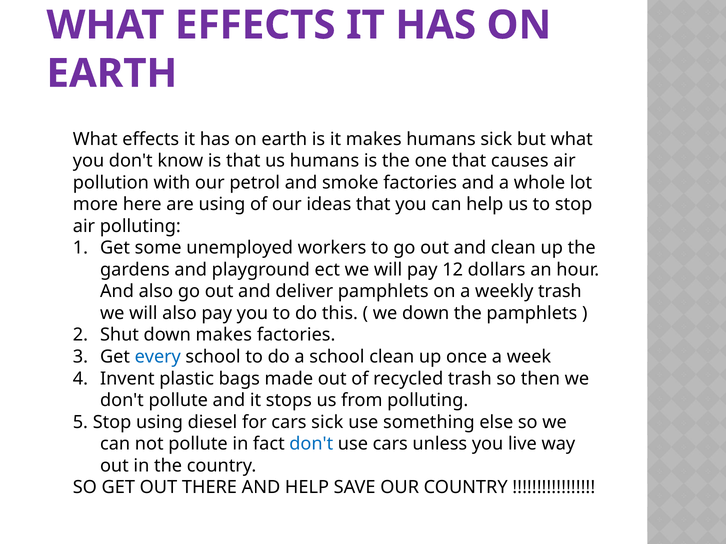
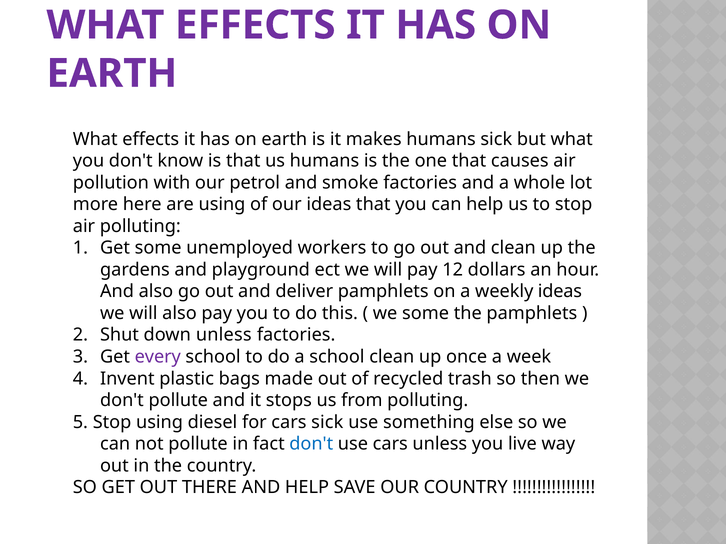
weekly trash: trash -> ideas (560, 292)
we down: down -> some (426, 314)
down makes: makes -> unless (224, 335)
every colour: blue -> purple (158, 357)
